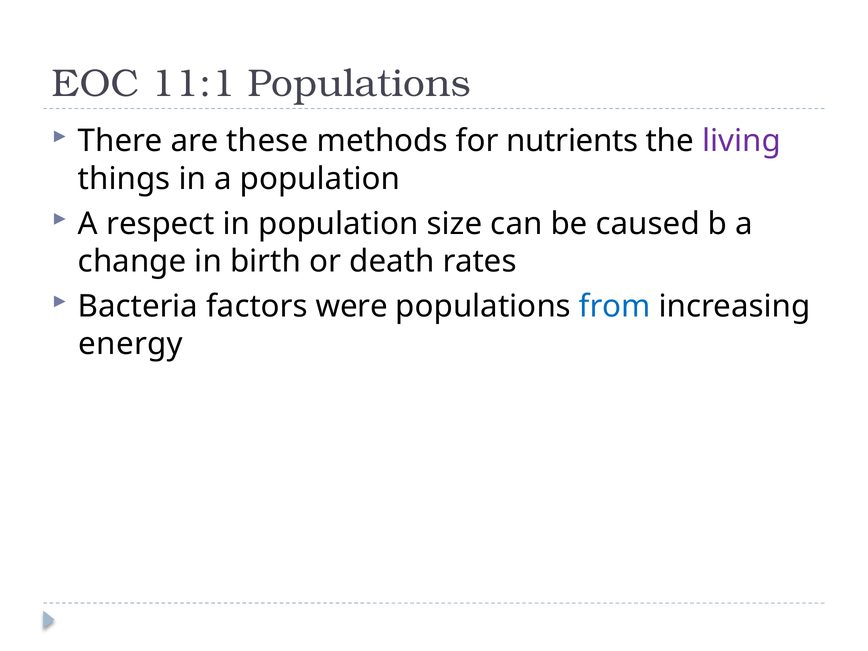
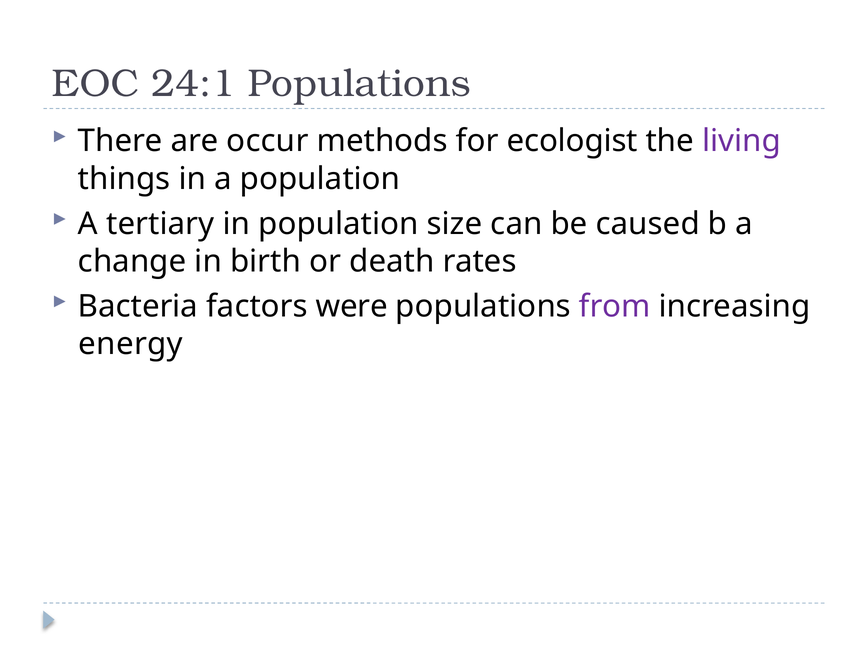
11:1: 11:1 -> 24:1 (194, 84)
these: these -> occur (267, 141)
nutrients: nutrients -> ecologist (572, 141)
respect: respect -> tertiary (160, 224)
from colour: blue -> purple (615, 306)
